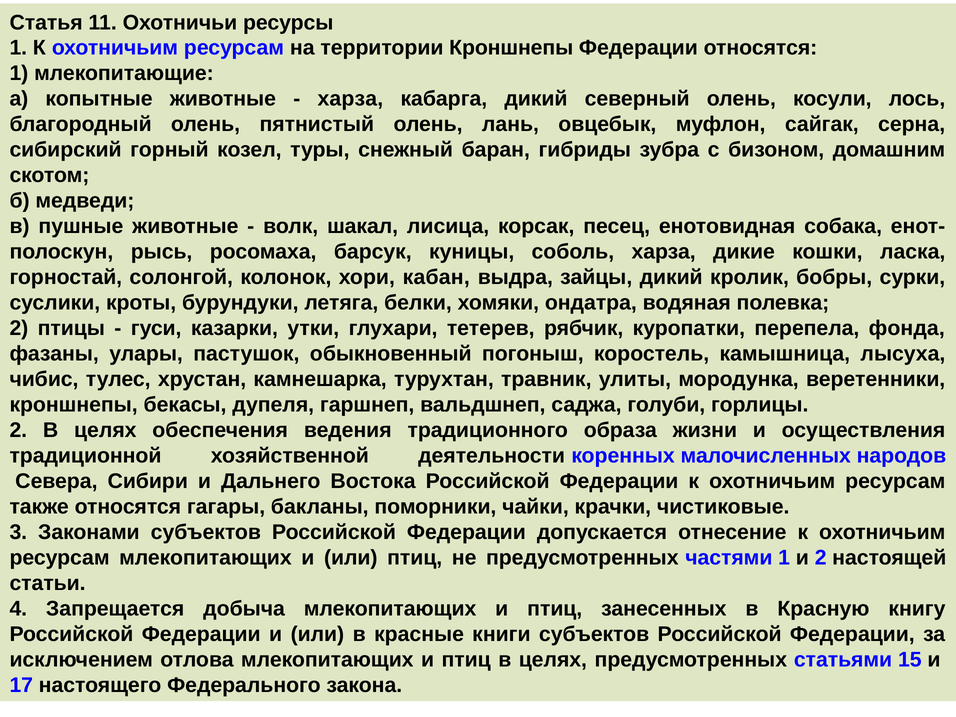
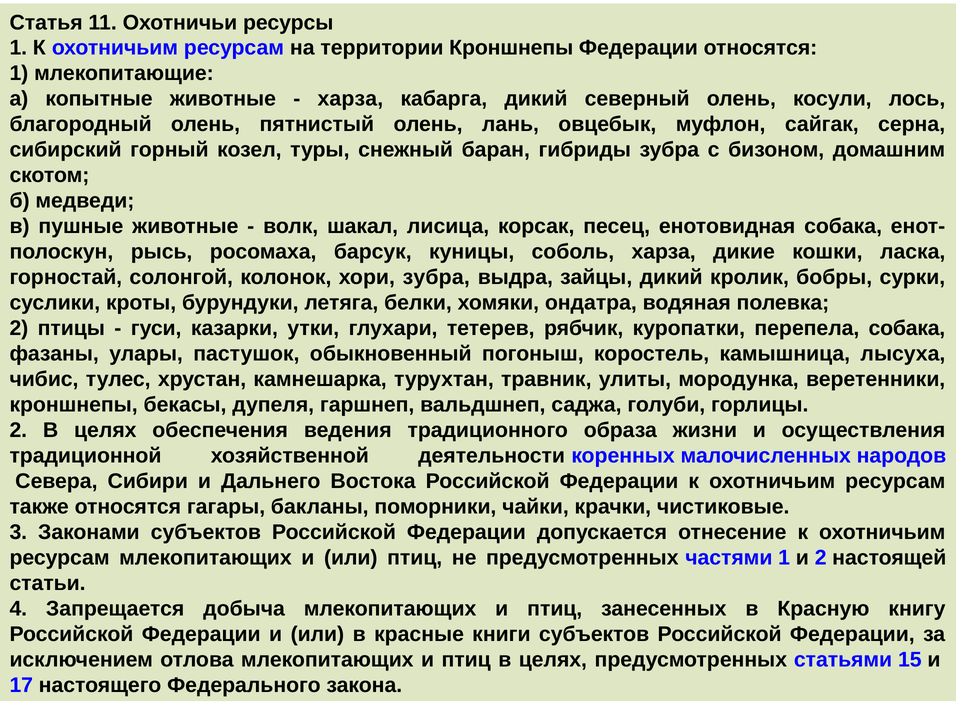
хори кабан: кабан -> зубра (436, 277)
перепела фонда: фонда -> собака (907, 328)
